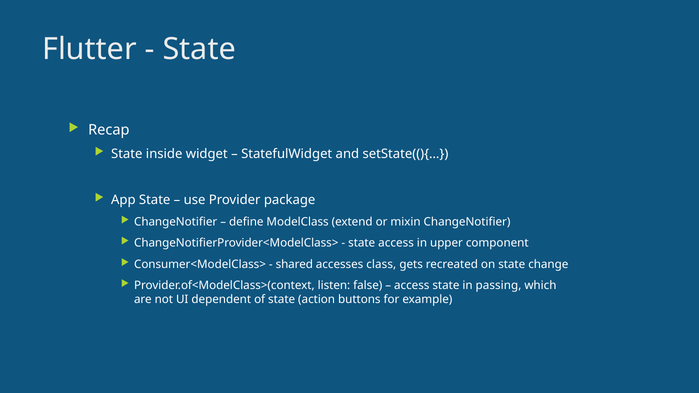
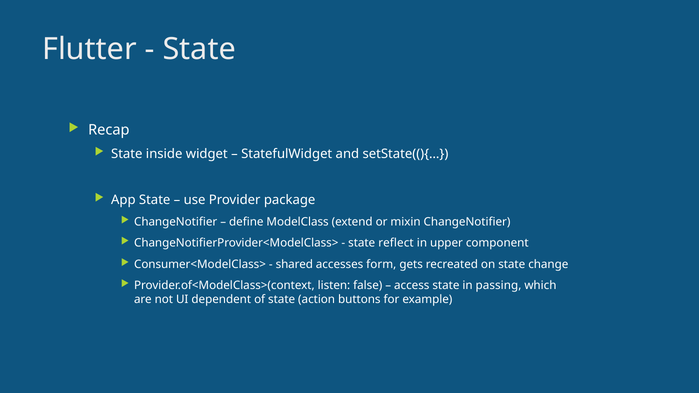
state access: access -> reflect (396, 243)
class: class -> form (381, 264)
